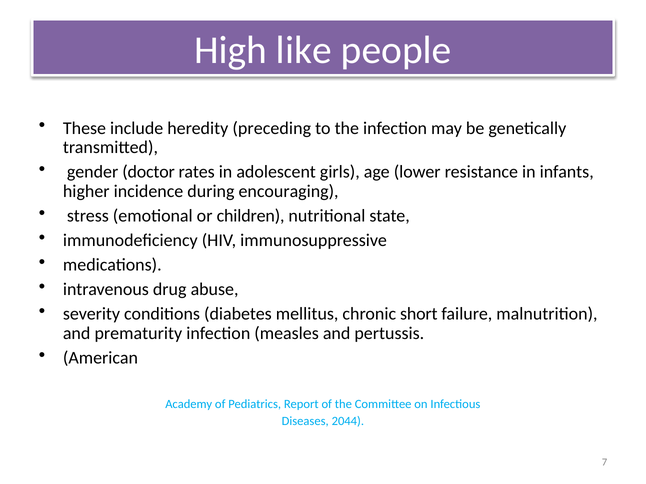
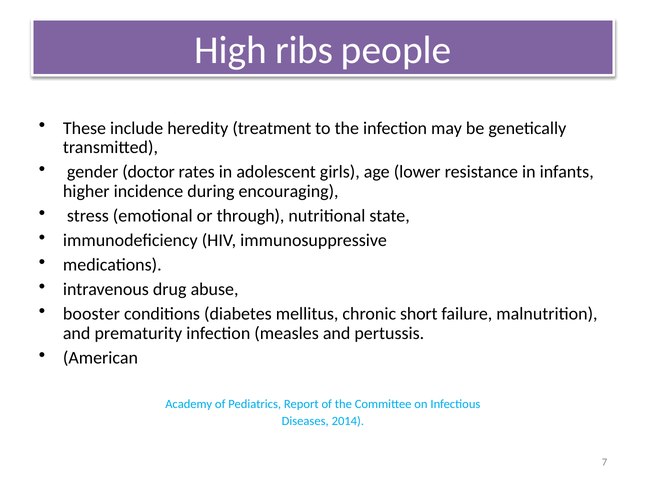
like: like -> ribs (304, 50)
preceding: preceding -> treatment (272, 128)
children: children -> through (251, 216)
severity: severity -> booster (91, 314)
2044: 2044 -> 2014 (348, 422)
